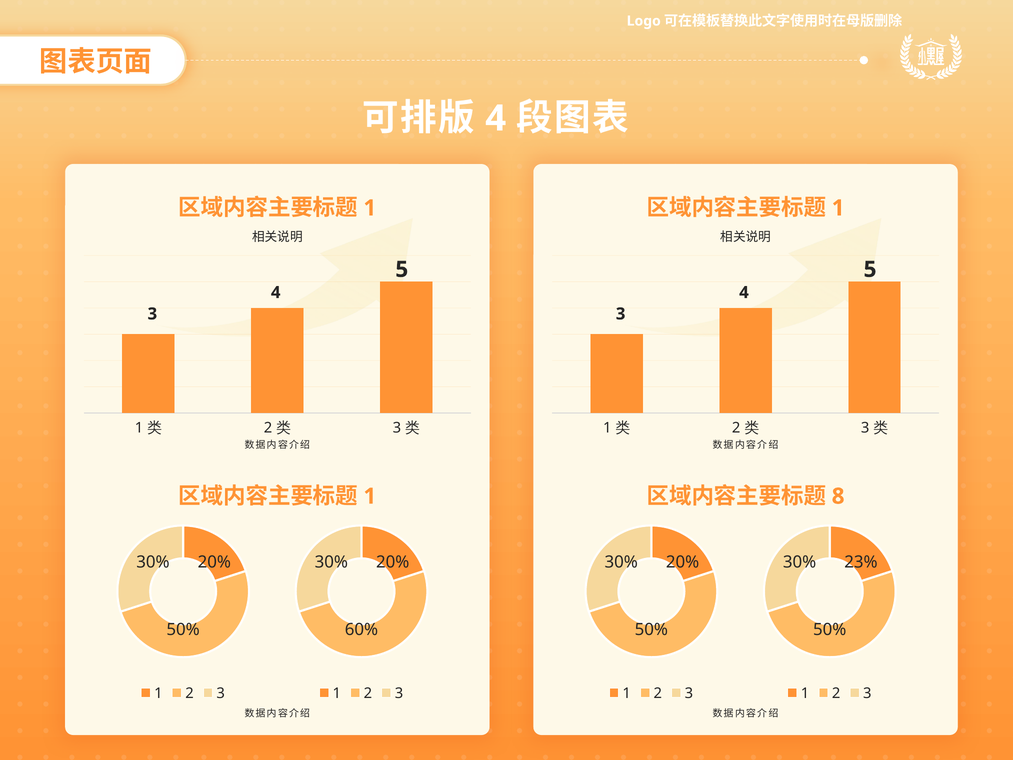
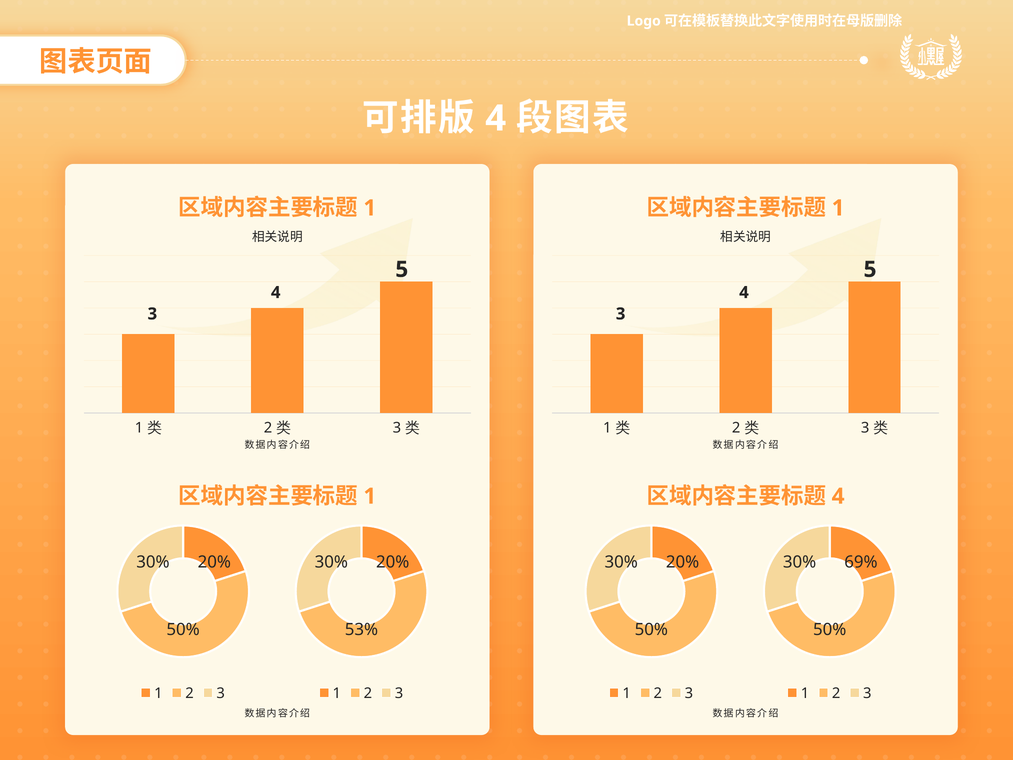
8: 8 -> 4 (838, 496)
23%: 23% -> 69% (861, 562)
60%: 60% -> 53% (361, 630)
